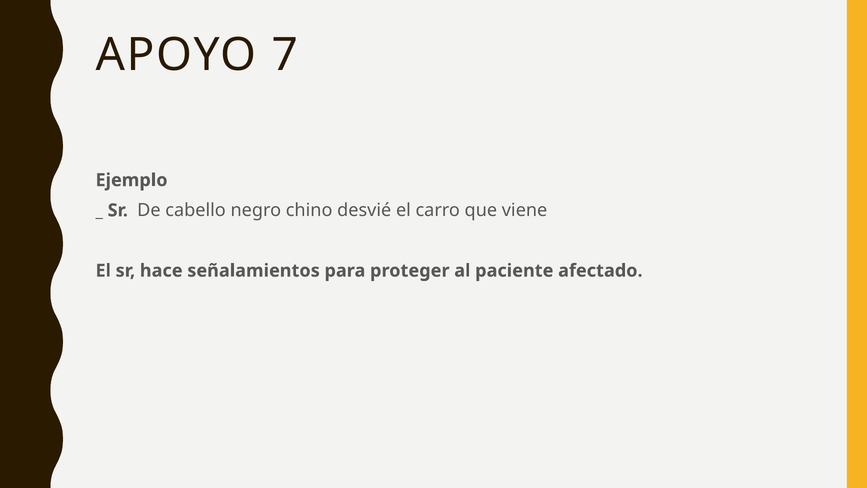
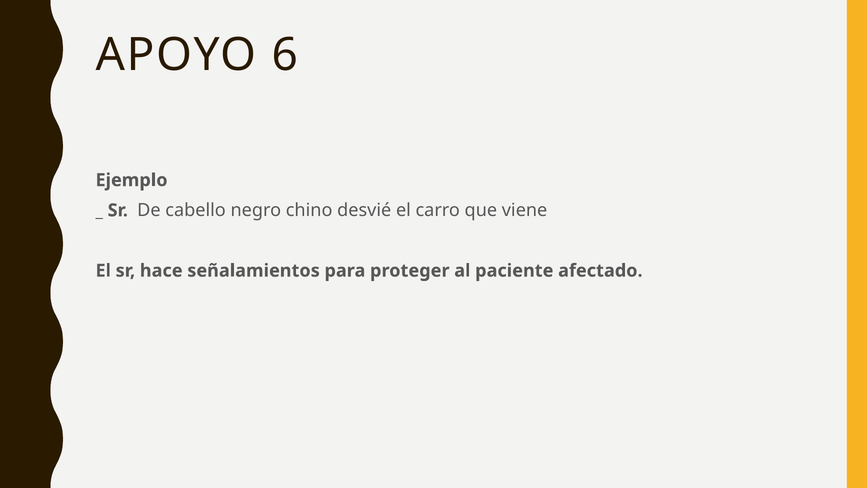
7: 7 -> 6 (285, 55)
